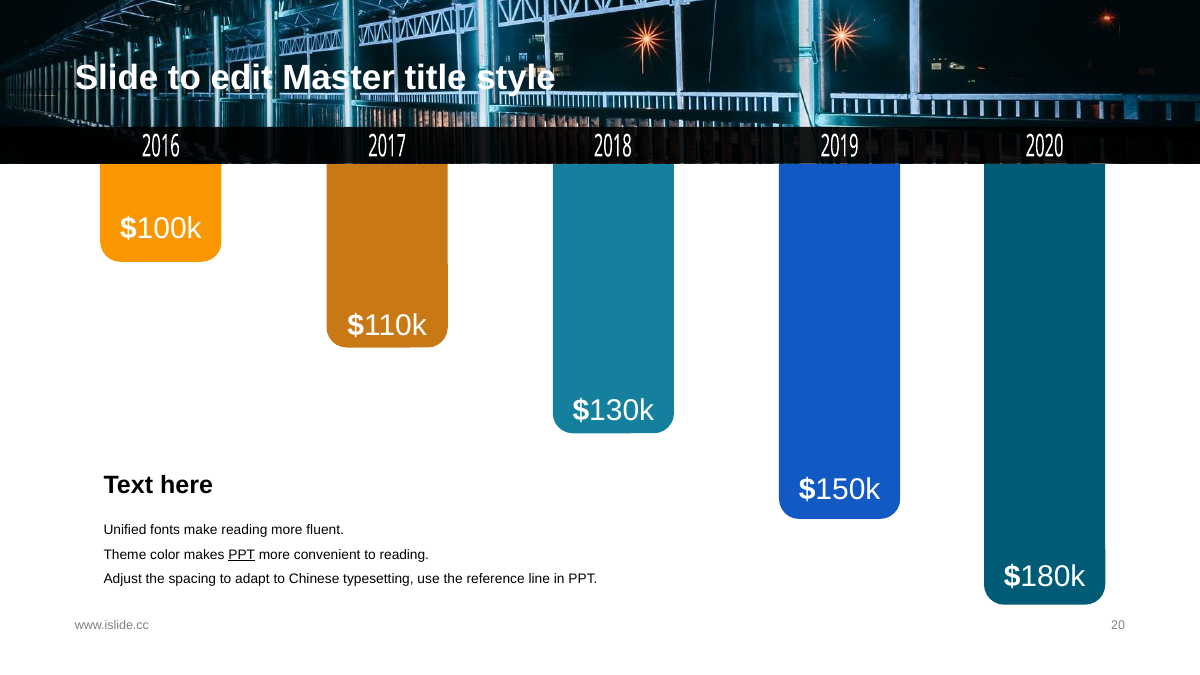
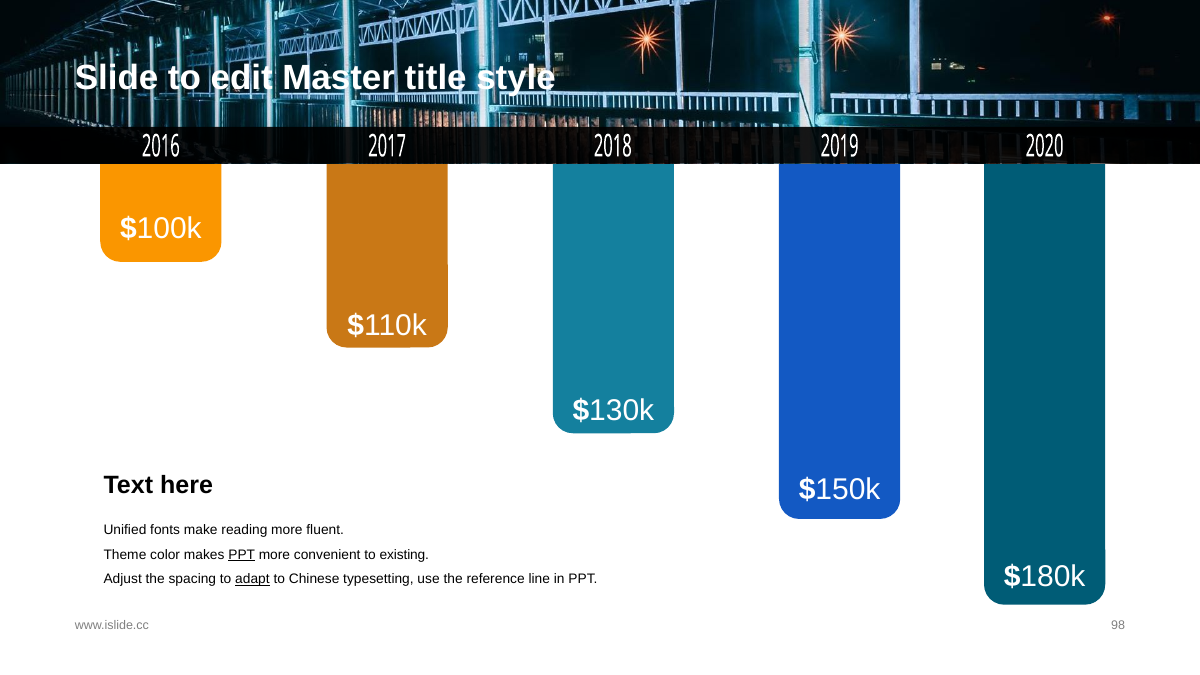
to reading: reading -> existing (404, 554)
adapt underline: none -> present (252, 579)
20: 20 -> 98 (1118, 625)
